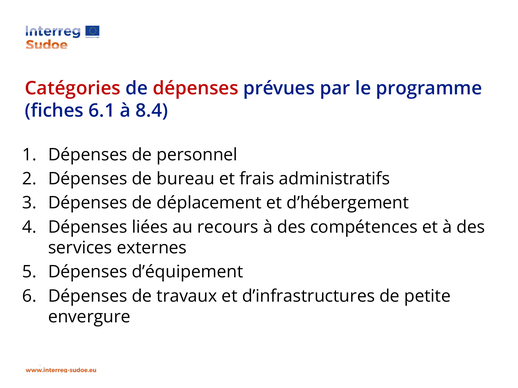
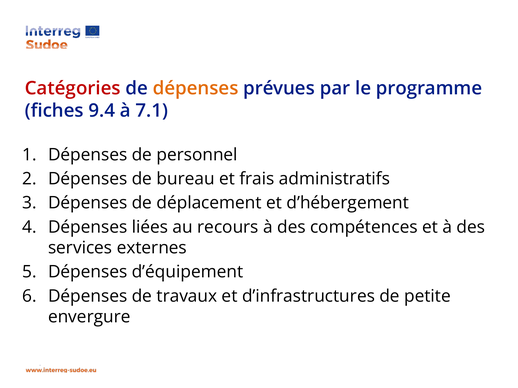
dépenses colour: red -> orange (196, 88)
6.1: 6.1 -> 9.4 (102, 111)
8.4: 8.4 -> 7.1 (152, 111)
